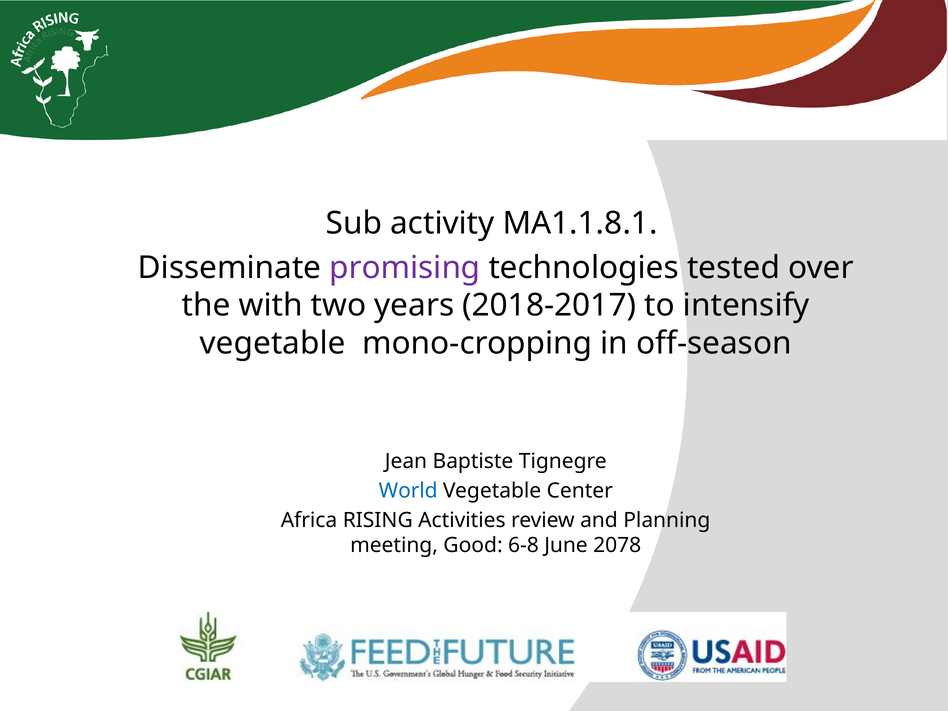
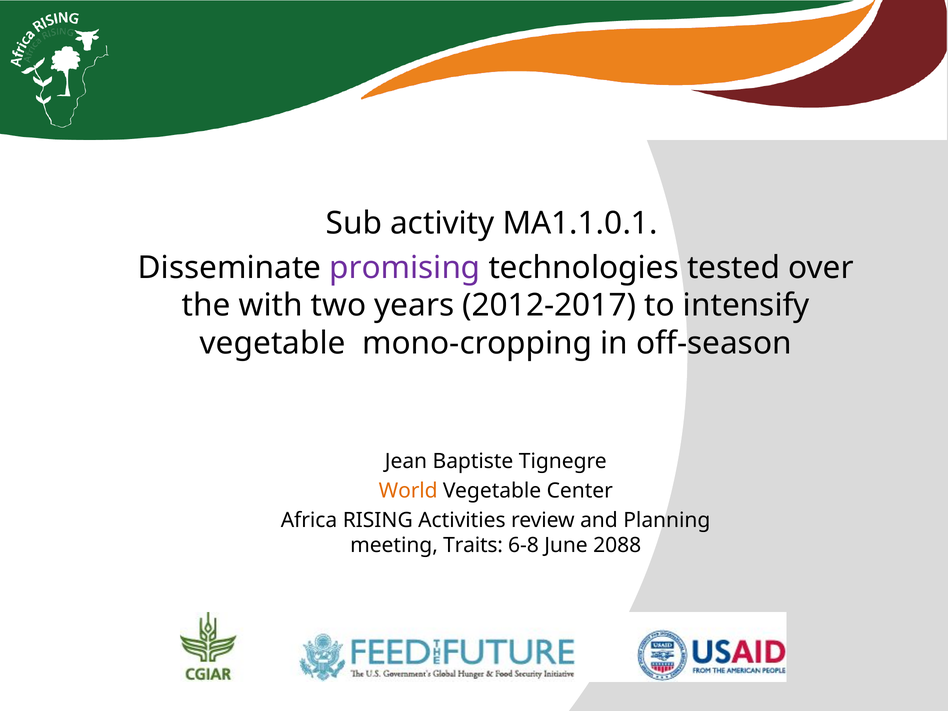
MA1.1.8.1: MA1.1.8.1 -> MA1.1.0.1 (580, 223)
2018-2017: 2018-2017 -> 2012-2017 (549, 306)
World colour: blue -> orange (408, 491)
Good: Good -> Traits (473, 545)
2078: 2078 -> 2088 (617, 545)
